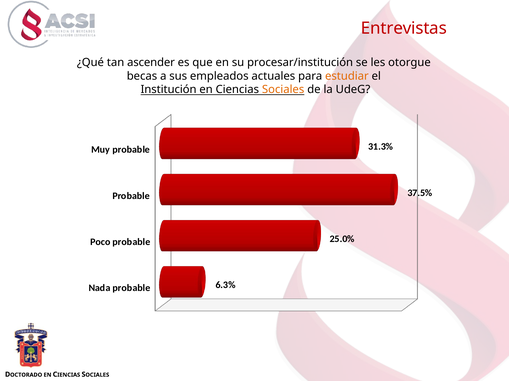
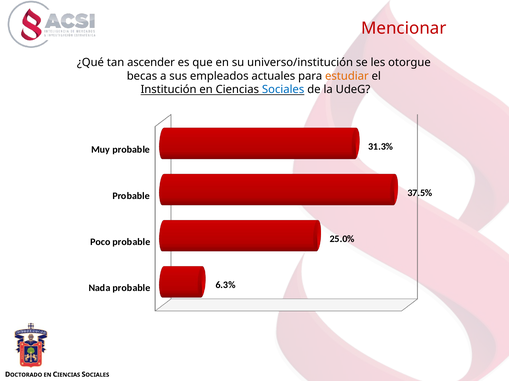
Entrevistas: Entrevistas -> Mencionar (404, 28)
procesar/institución: procesar/institución -> universo/institución (300, 63)
Sociales colour: orange -> blue (283, 90)
